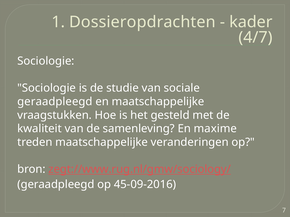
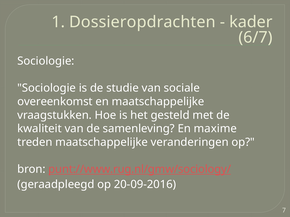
4/7: 4/7 -> 6/7 (256, 38)
geraadpleegd: geraadpleegd -> overeenkomst (55, 102)
zegt://www.rug.nl/gmw/sociology/: zegt://www.rug.nl/gmw/sociology/ -> punt://www.rug.nl/gmw/sociology/ (140, 170)
45-09-2016: 45-09-2016 -> 20-09-2016 (145, 185)
